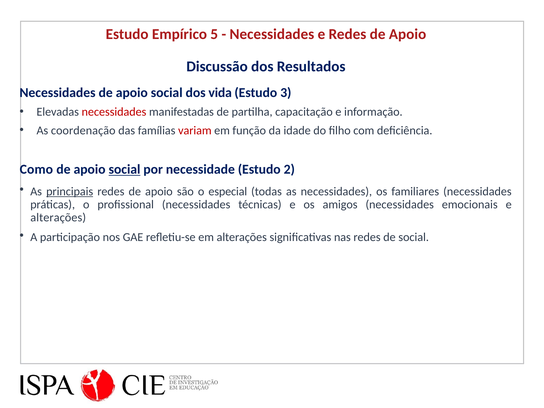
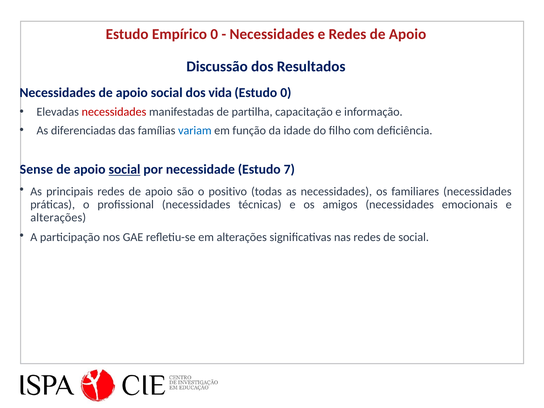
Empírico 5: 5 -> 0 (214, 34)
Estudo 3: 3 -> 0 (286, 93)
coordenação: coordenação -> diferenciadas (83, 130)
variam colour: red -> blue (195, 130)
Como: Como -> Sense (36, 169)
2: 2 -> 7 (289, 169)
principais underline: present -> none (70, 191)
especial: especial -> positivo (228, 191)
